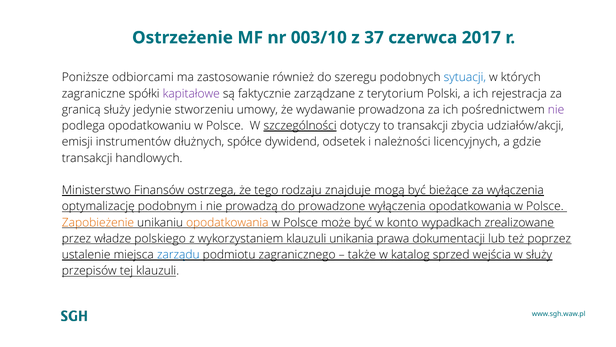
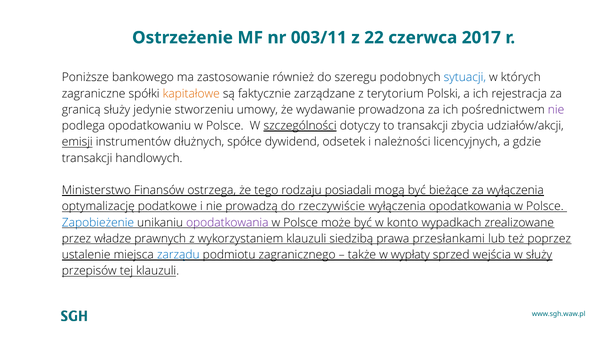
003/10: 003/10 -> 003/11 (319, 38)
37: 37 -> 22 (374, 38)
odbiorcami: odbiorcami -> bankowego (143, 77)
kapitałowe colour: purple -> orange (191, 93)
emisji underline: none -> present (77, 142)
znajduje: znajduje -> posiadali (348, 190)
podobnym: podobnym -> podatkowe (167, 206)
prowadzone: prowadzone -> rzeczywiście (332, 206)
Zapobieżenie colour: orange -> blue (98, 222)
opodatkowania colour: orange -> purple (227, 222)
polskiego: polskiego -> prawnych (160, 238)
unikania: unikania -> siedzibą (351, 238)
dokumentacji: dokumentacji -> przesłankami (449, 238)
katalog: katalog -> wypłaty (410, 255)
